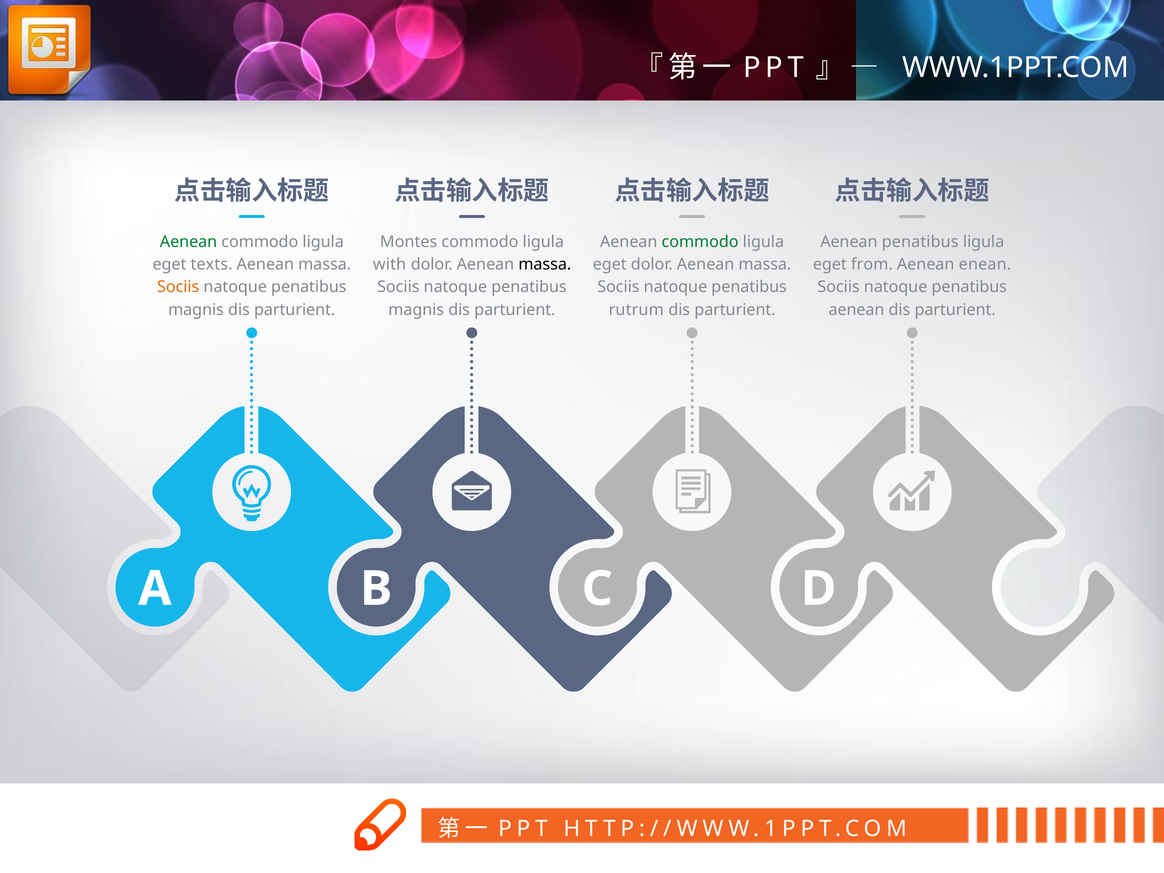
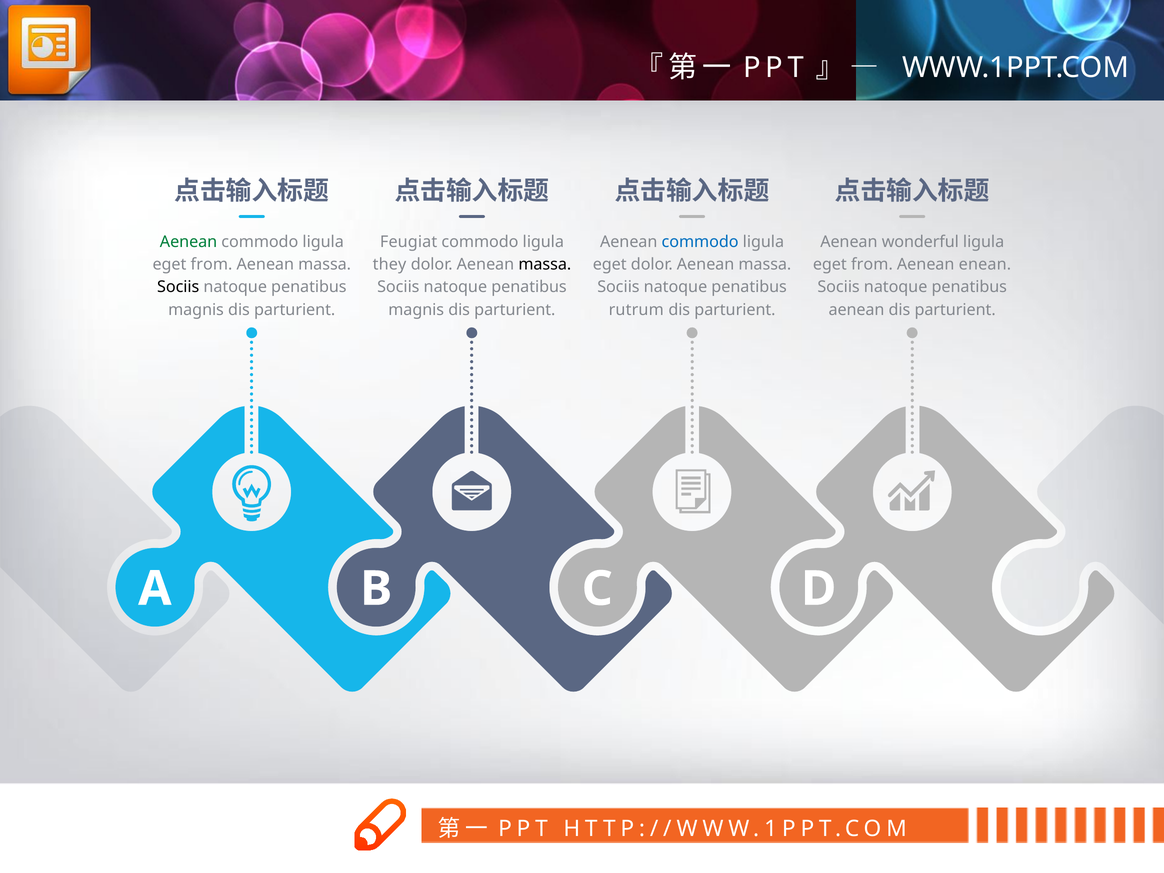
Montes: Montes -> Feugiat (409, 242)
commodo colour: green -> blue (700, 242)
Aenean penatibus: penatibus -> wonderful (920, 242)
texts: texts -> from (212, 264)
with: with -> they (390, 264)
Sociis colour: orange -> black (178, 287)
